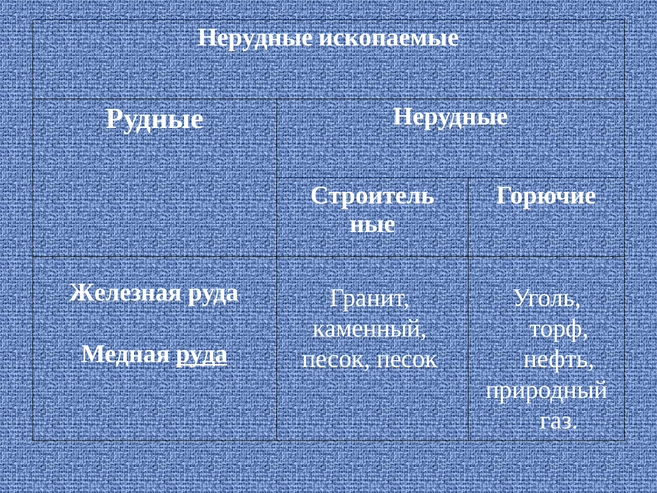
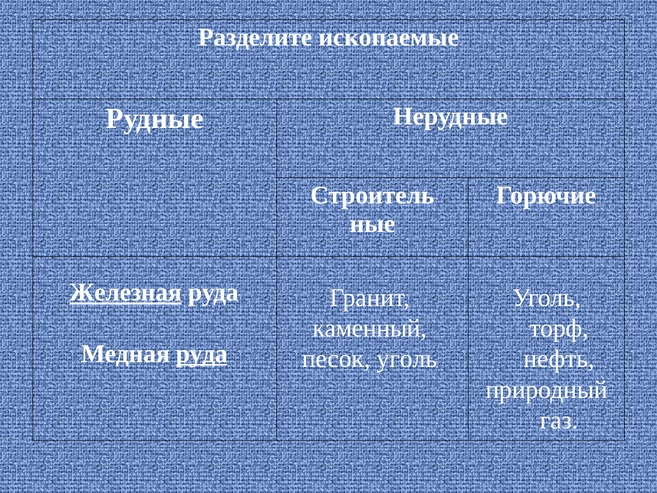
Нерудные: Нерудные -> Разделите (255, 37)
Железная underline: none -> present (126, 292)
песок песок: песок -> уголь (407, 359)
